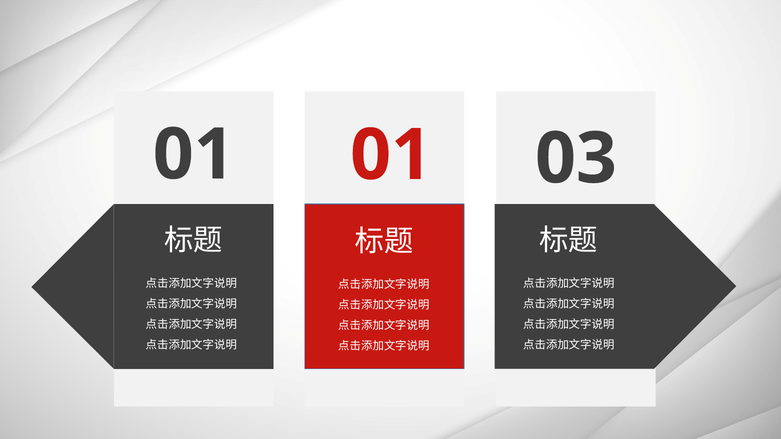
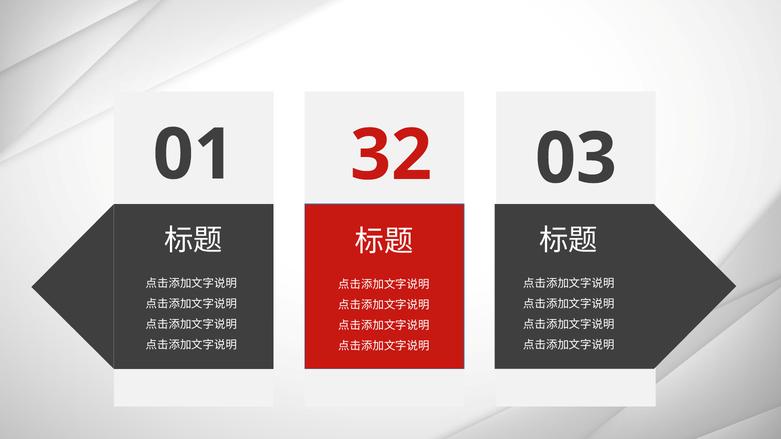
01 01: 01 -> 32 (391, 155)
